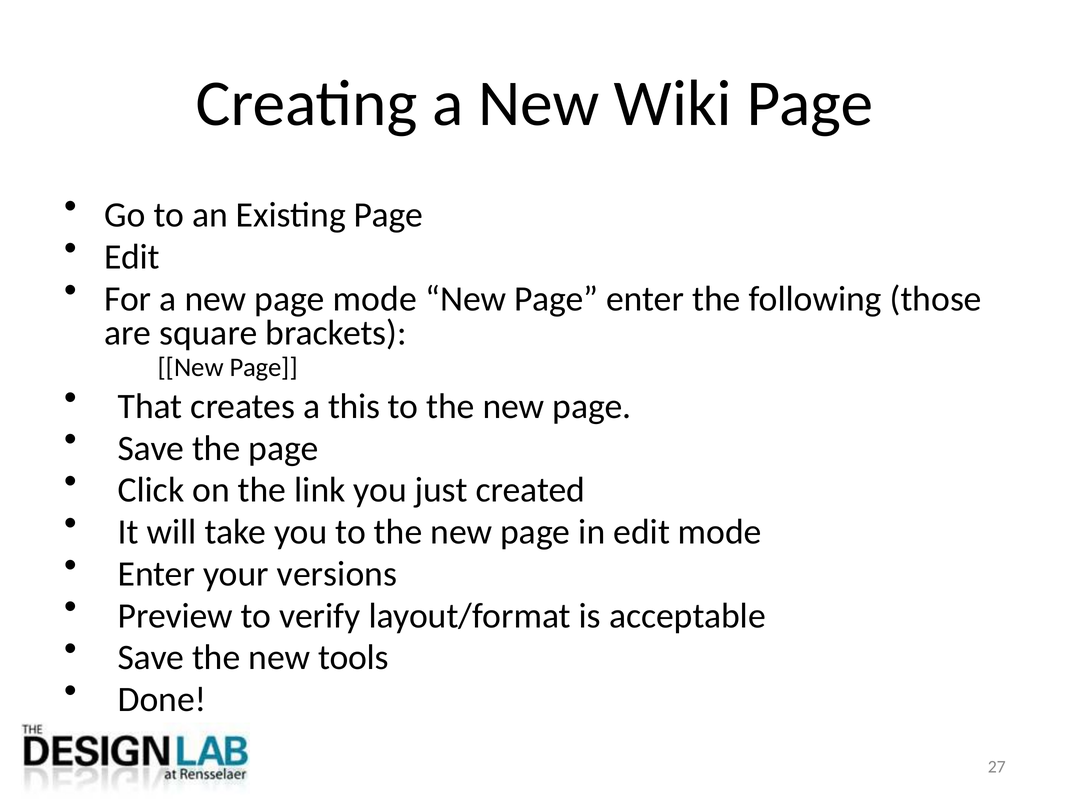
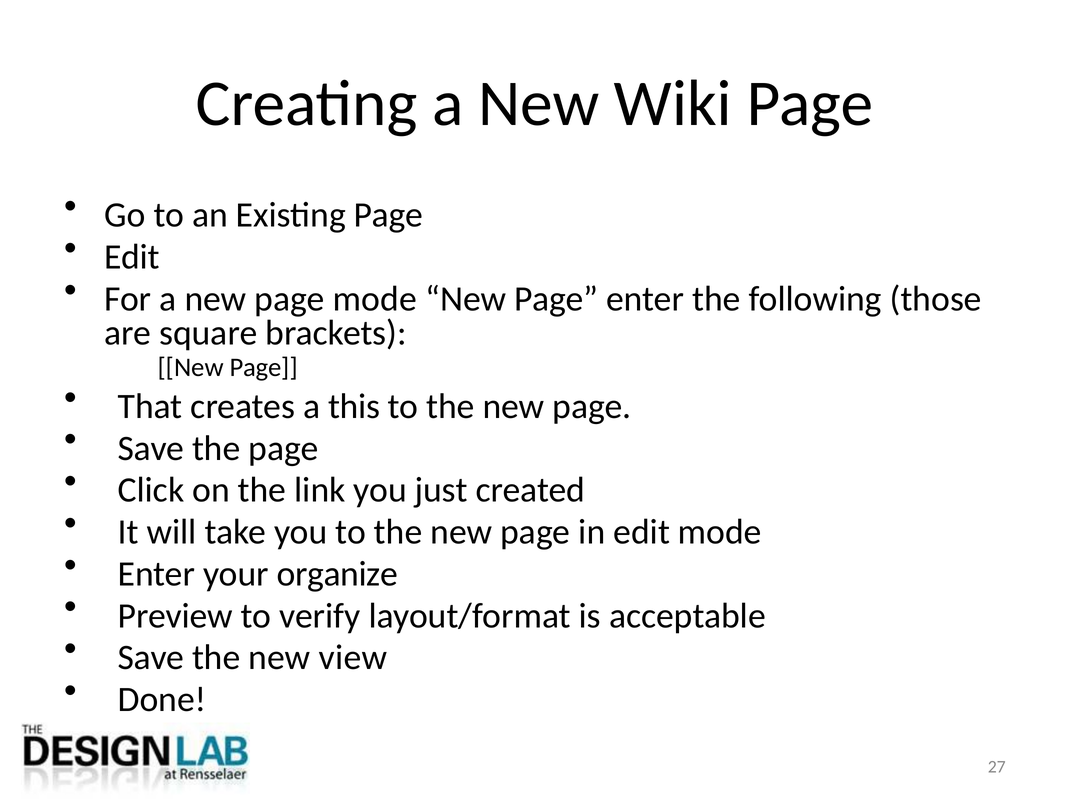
versions: versions -> organize (337, 574)
tools: tools -> view (353, 657)
